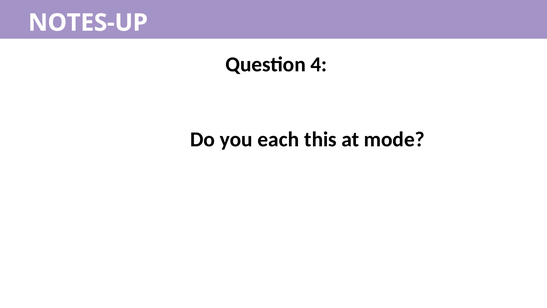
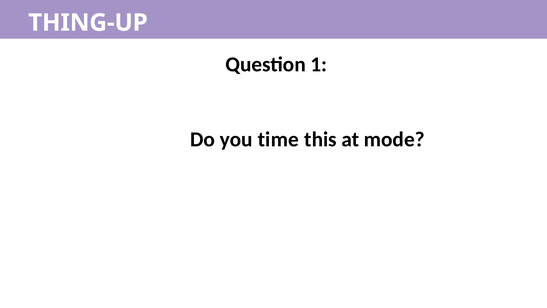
NOTES-UP: NOTES-UP -> THING-UP (88, 23)
4: 4 -> 1 (319, 64)
each: each -> time (278, 139)
